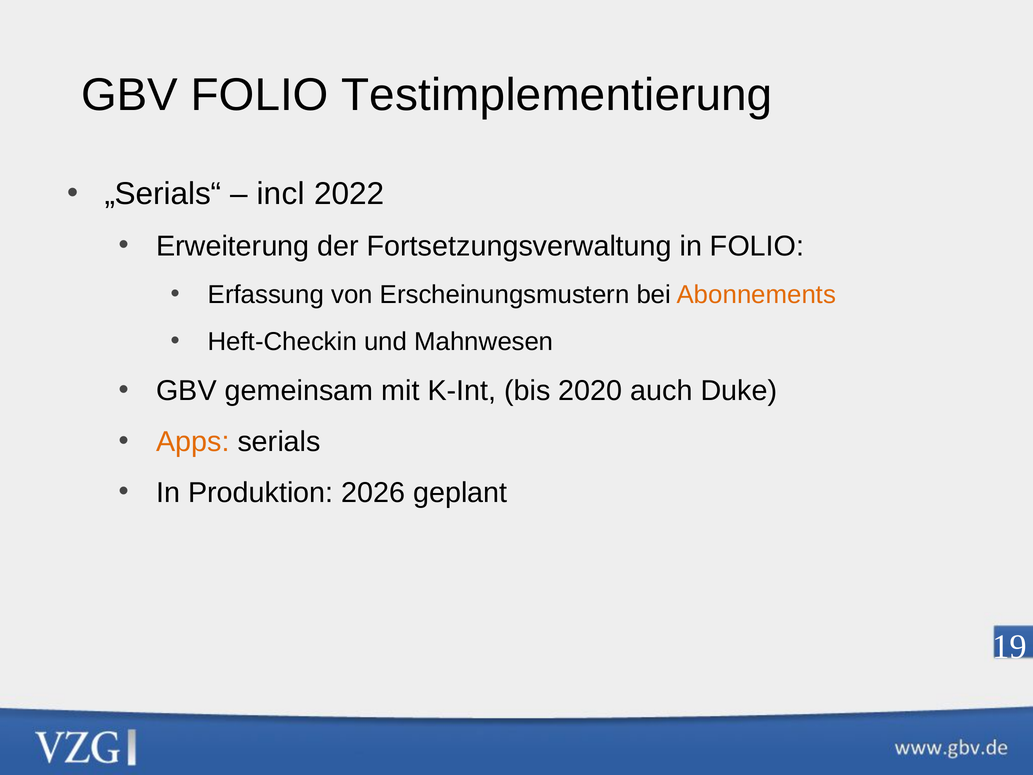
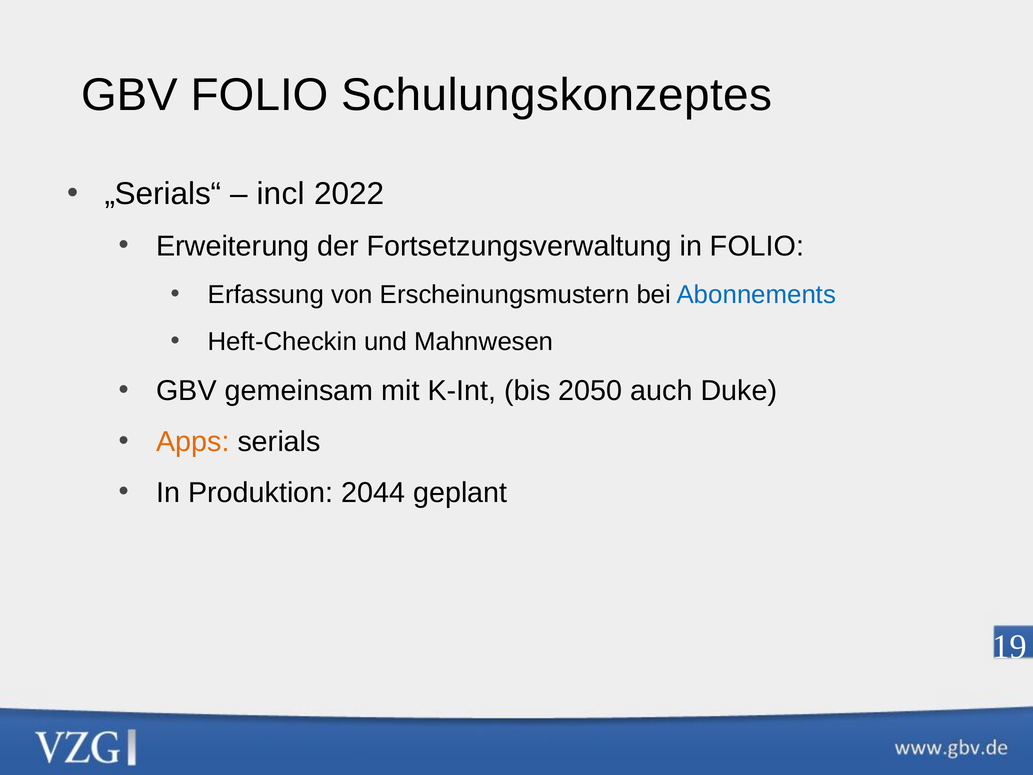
Testimplementierung: Testimplementierung -> Schulungskonzeptes (557, 95)
Abonnements colour: orange -> blue (756, 295)
2020: 2020 -> 2050 (590, 391)
2026: 2026 -> 2044 (373, 492)
